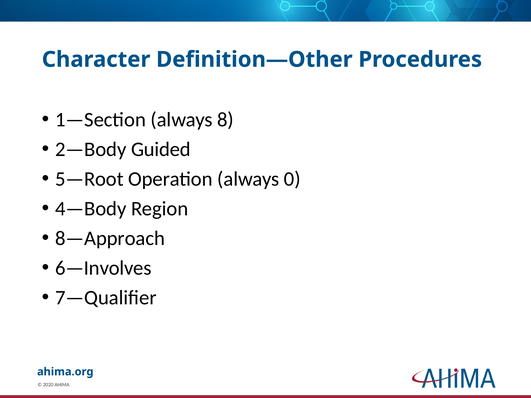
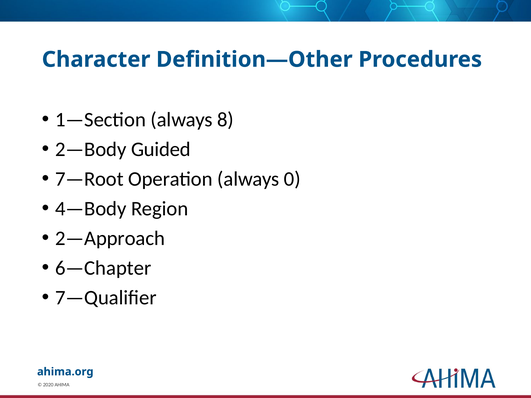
5—Root: 5—Root -> 7—Root (89, 179)
8—Approach: 8—Approach -> 2—Approach (110, 238)
6—Involves: 6—Involves -> 6—Chapter (103, 268)
